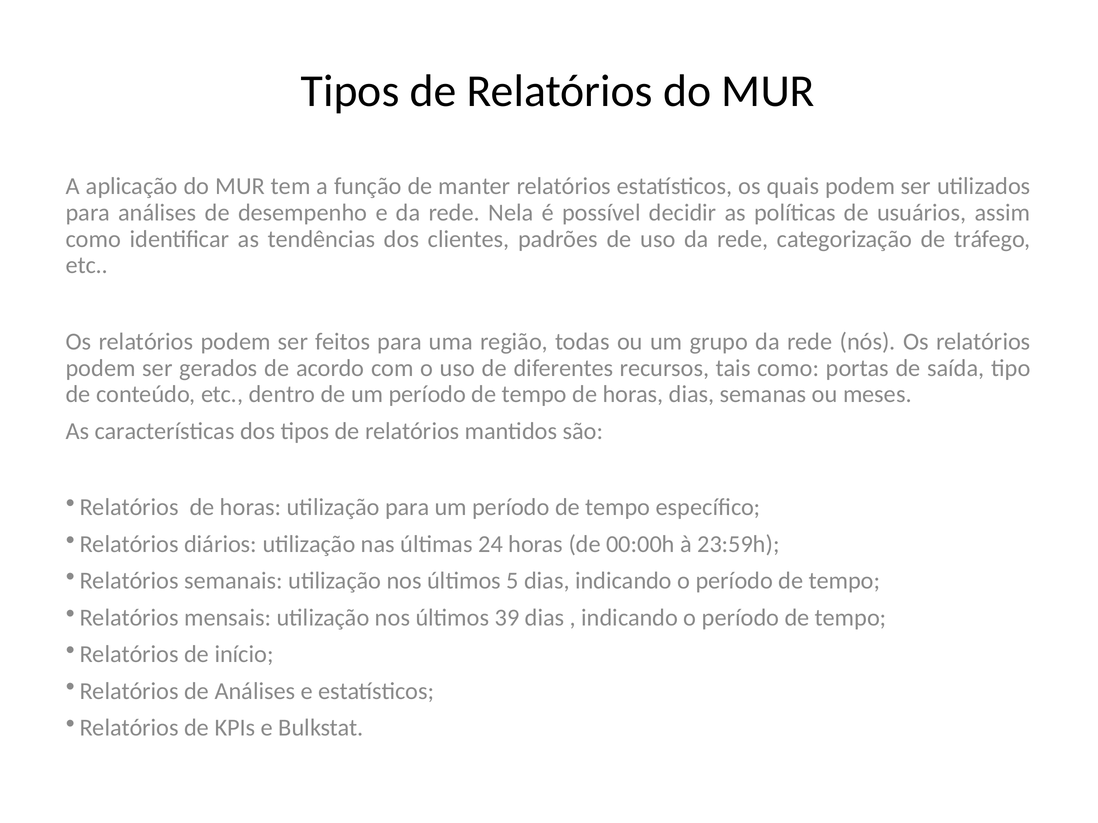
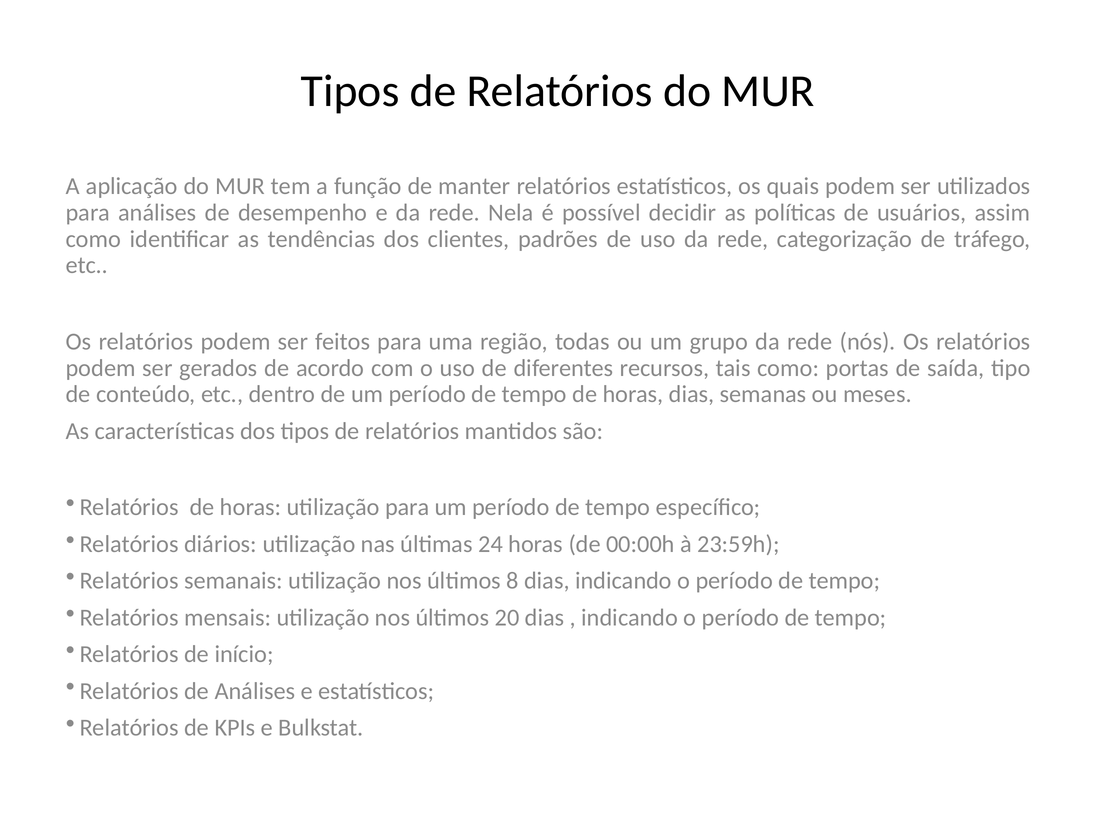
5: 5 -> 8 (512, 581)
39: 39 -> 20 (507, 618)
